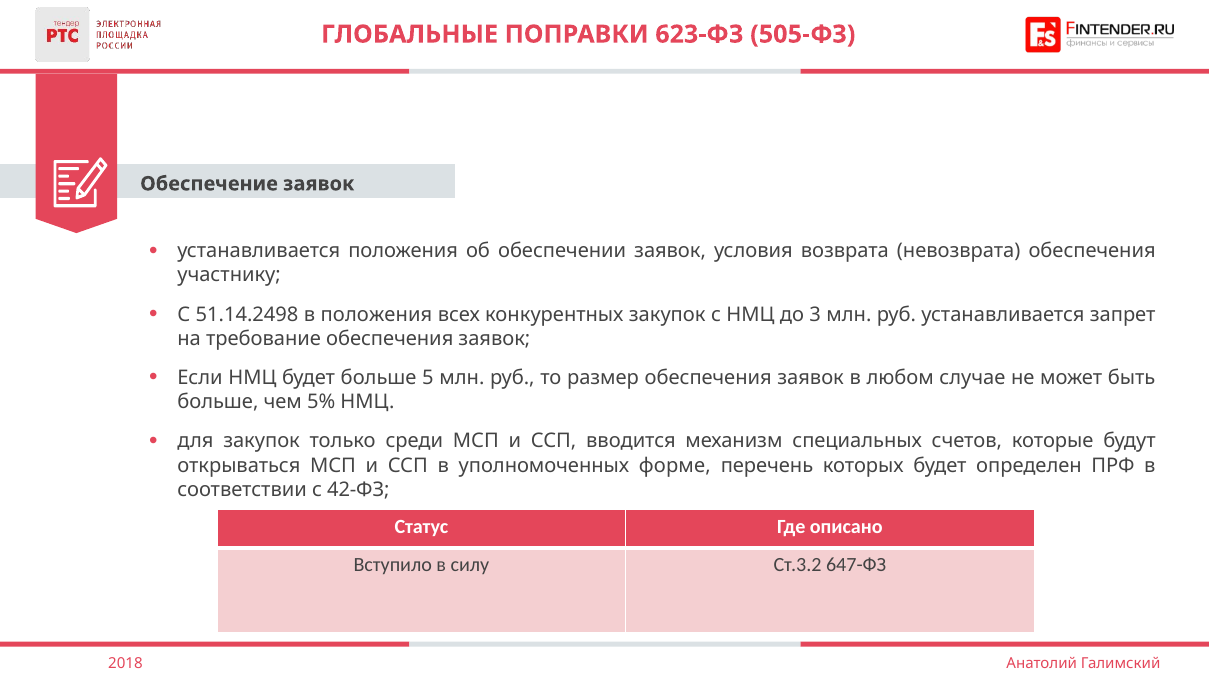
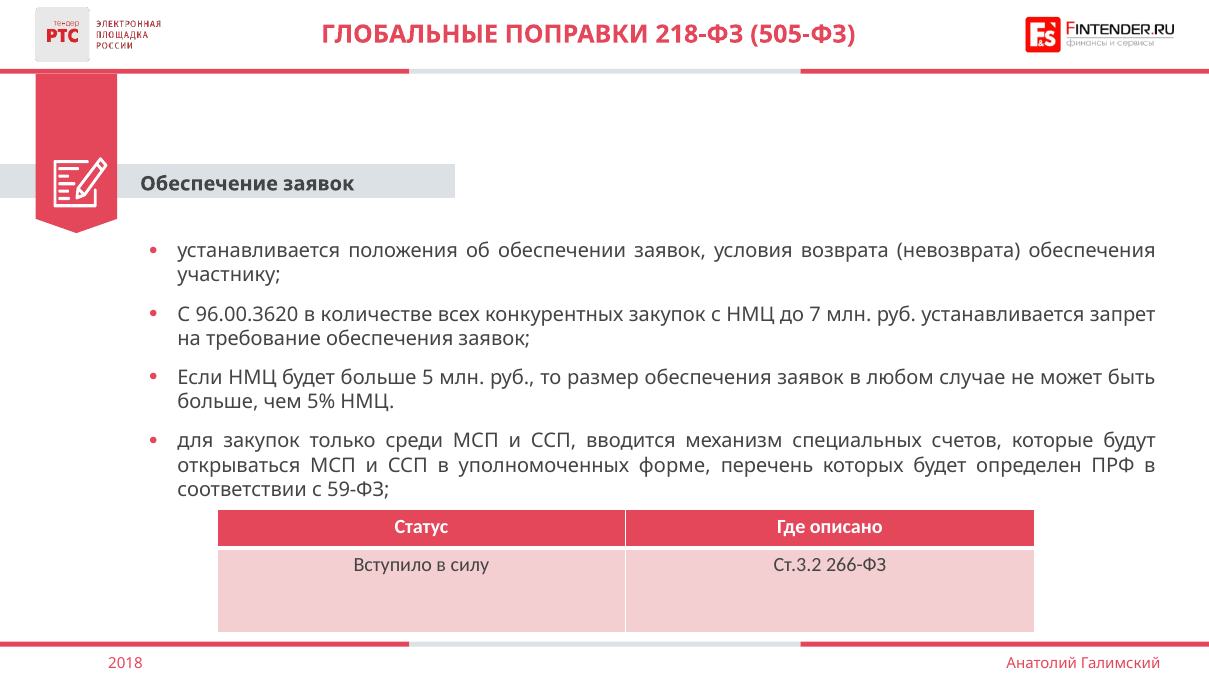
623-ФЗ: 623-ФЗ -> 218-ФЗ (700, 34)
51.14.2498: 51.14.2498 -> 96.00.3620 (247, 314)
в положения: положения -> количестве (377, 314)
3: 3 -> 7 (815, 314)
42-ФЗ: 42-ФЗ -> 59-ФЗ (358, 490)
647-ФЗ: 647-ФЗ -> 266-ФЗ (856, 565)
